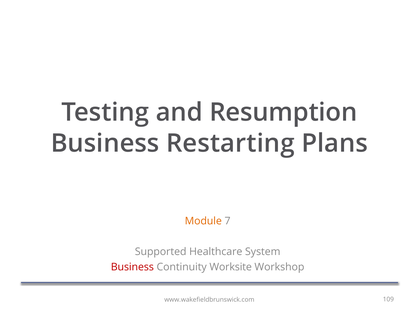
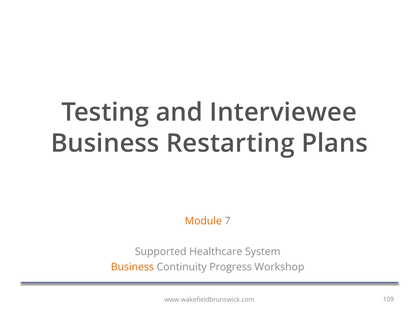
Resumption: Resumption -> Interviewee (283, 113)
Business colour: red -> orange (132, 267)
Worksite: Worksite -> Progress (231, 267)
